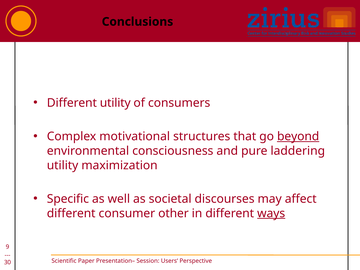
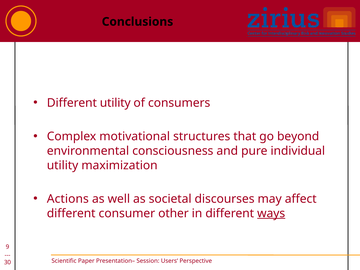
beyond underline: present -> none (298, 137)
laddering: laddering -> individual (298, 151)
Specific: Specific -> Actions (68, 199)
